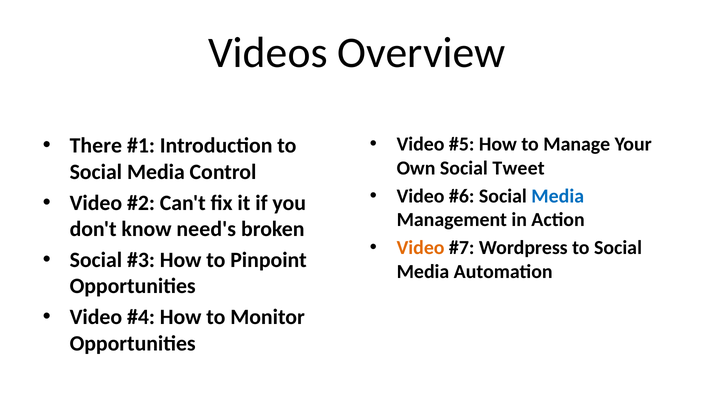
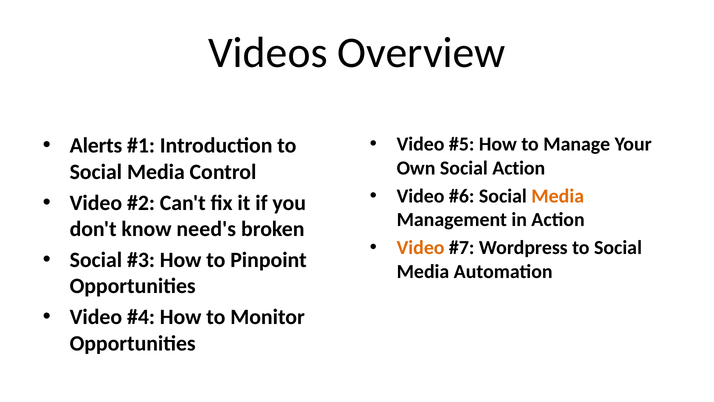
There: There -> Alerts (96, 146)
Social Tweet: Tweet -> Action (519, 168)
Media colour: blue -> orange (558, 196)
